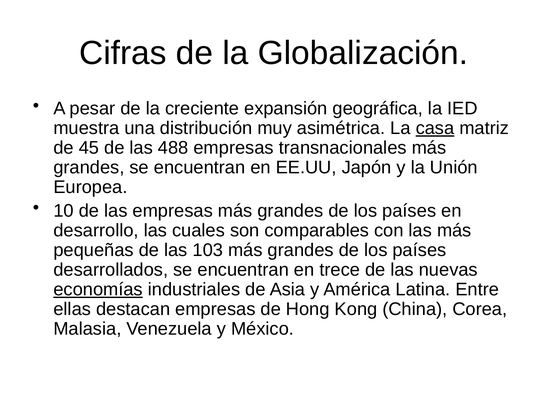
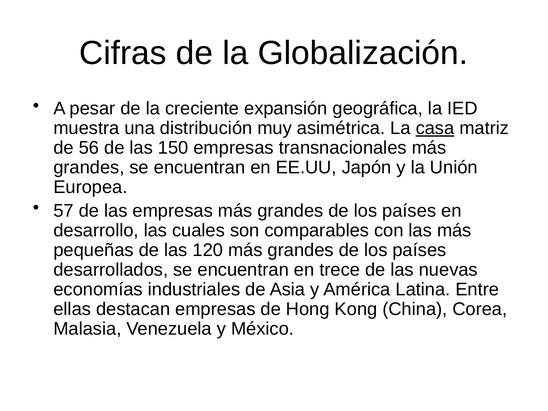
45: 45 -> 56 (89, 148)
488: 488 -> 150 (173, 148)
10: 10 -> 57 (64, 211)
103: 103 -> 120 (208, 250)
economías underline: present -> none (98, 290)
